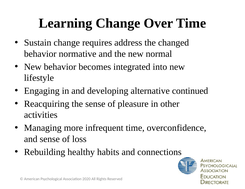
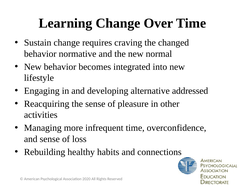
address: address -> craving (128, 43)
continued: continued -> addressed (190, 91)
